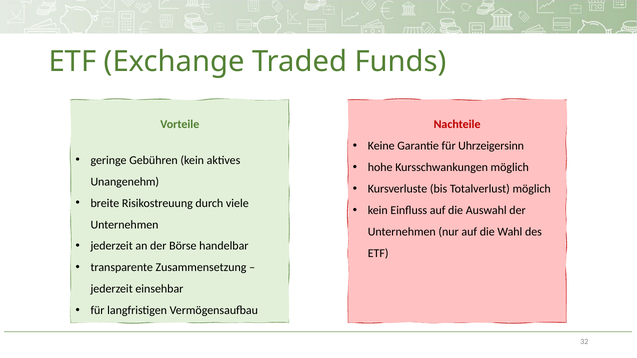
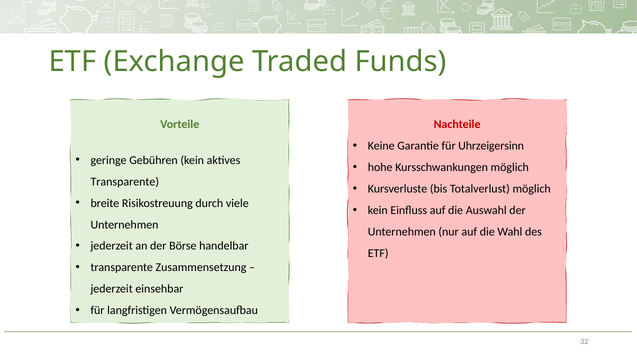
Unangenehm: Unangenehm -> Transparente (125, 182)
